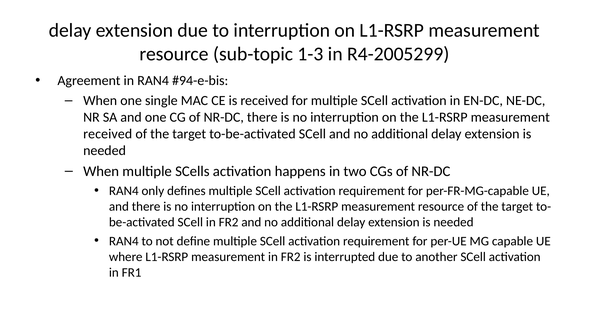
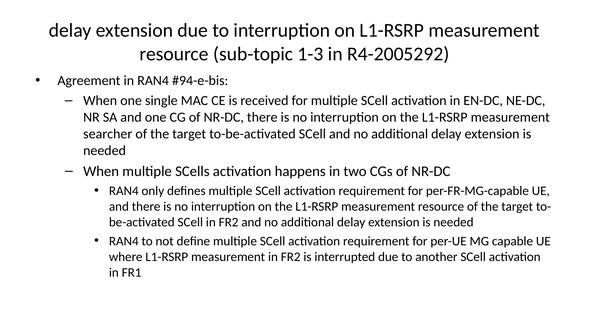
R4-2005299: R4-2005299 -> R4-2005292 (398, 54)
received: received -> searcher (108, 134)
